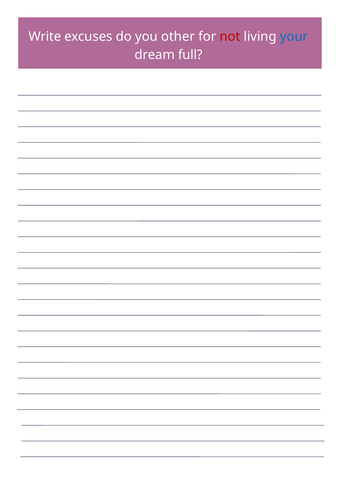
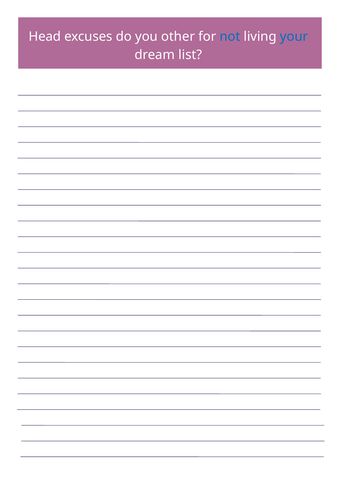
Write: Write -> Head (45, 36)
not colour: red -> blue (230, 36)
full: full -> list (190, 55)
